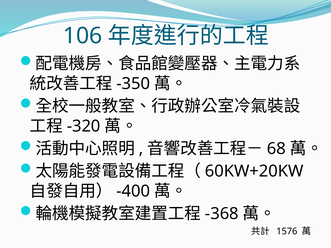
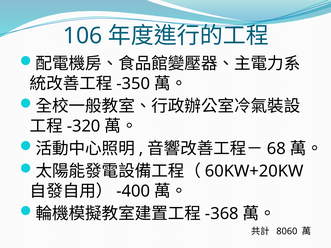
1576: 1576 -> 8060 (287, 232)
